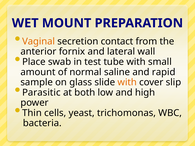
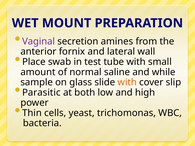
Vaginal colour: orange -> purple (39, 41)
contact: contact -> amines (117, 41)
rapid: rapid -> while (164, 72)
